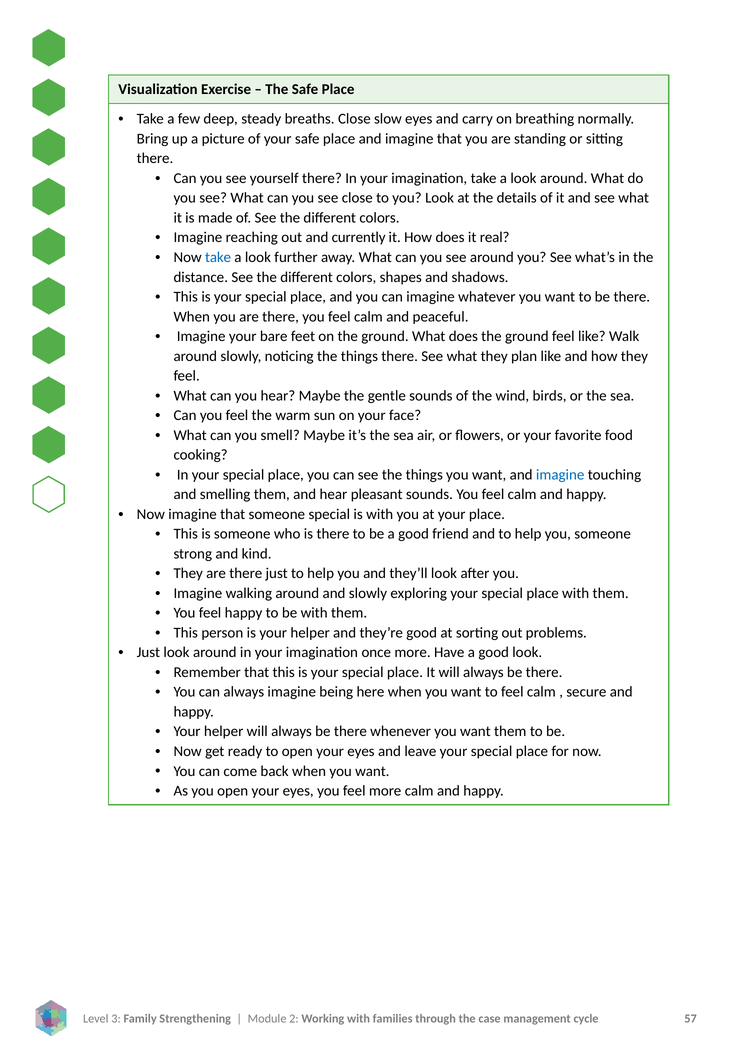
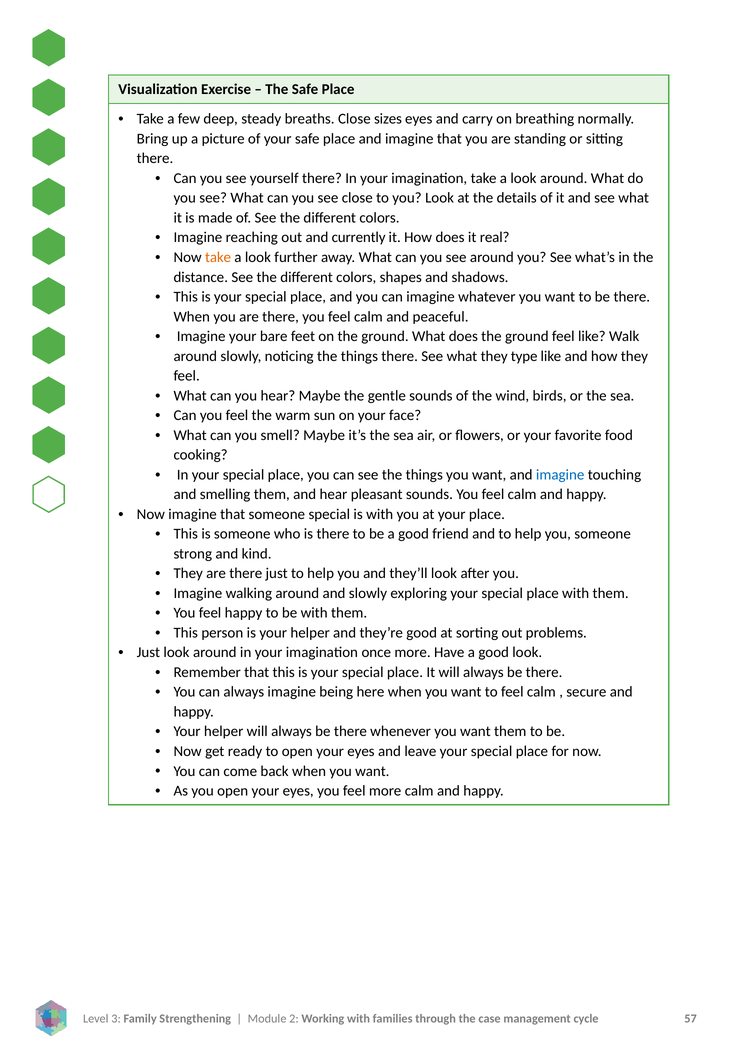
slow: slow -> sizes (388, 119)
take colour: blue -> orange (218, 257)
plan: plan -> type (524, 356)
